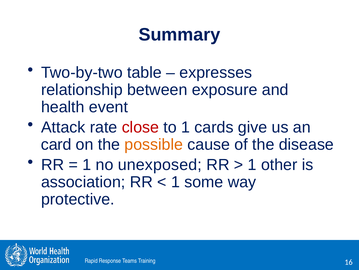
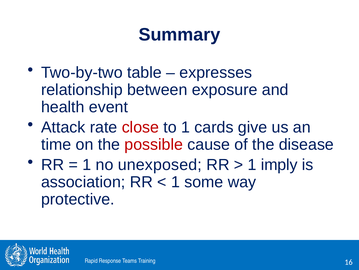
card: card -> time (56, 144)
possible colour: orange -> red (154, 144)
other: other -> imply (279, 164)
